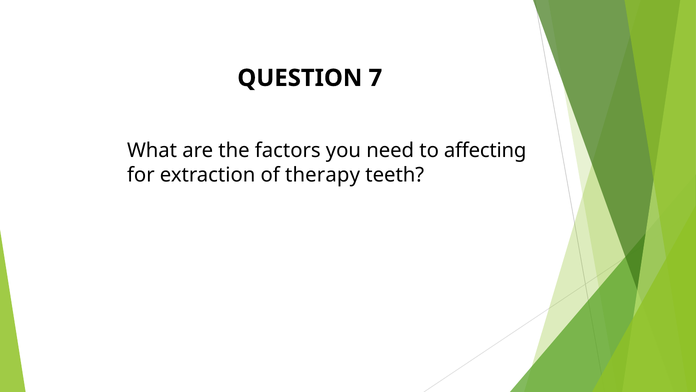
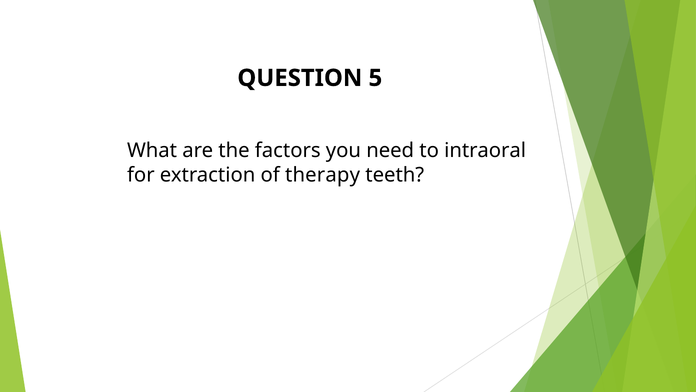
7: 7 -> 5 (375, 78)
affecting: affecting -> intraoral (485, 150)
